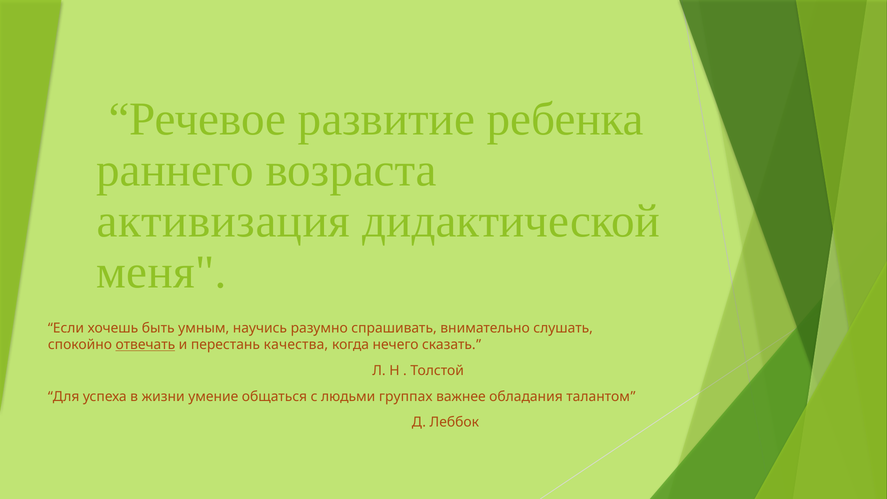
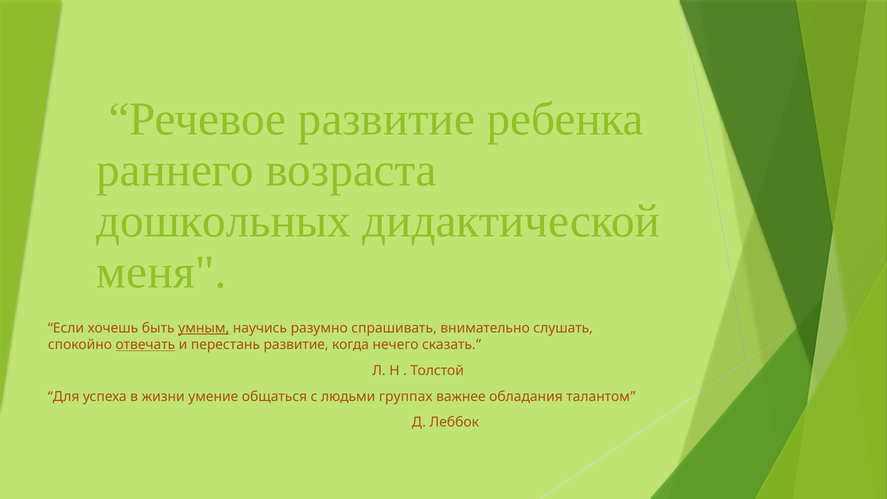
активизация: активизация -> дошкольных (224, 221)
умным underline: none -> present (204, 328)
перестань качества: качества -> развитие (296, 345)
